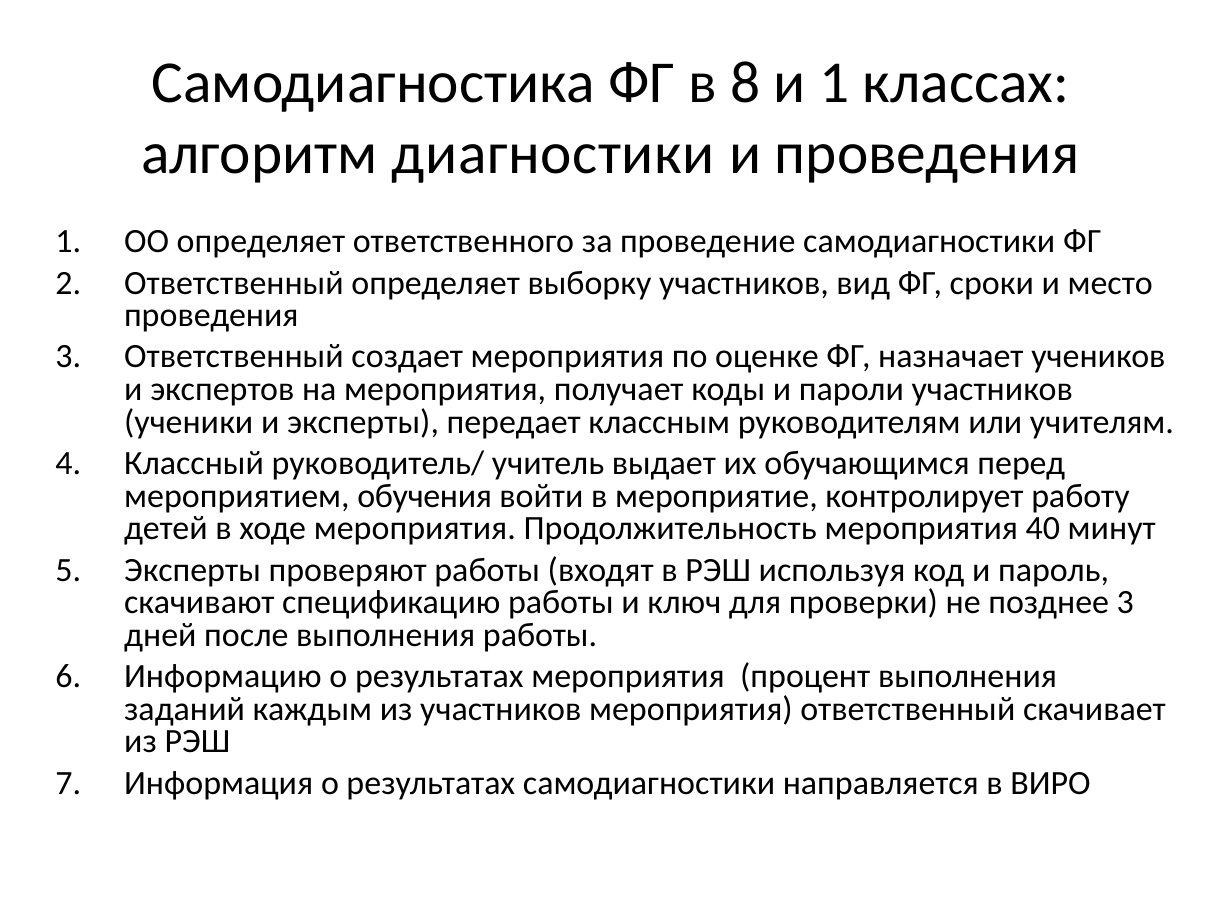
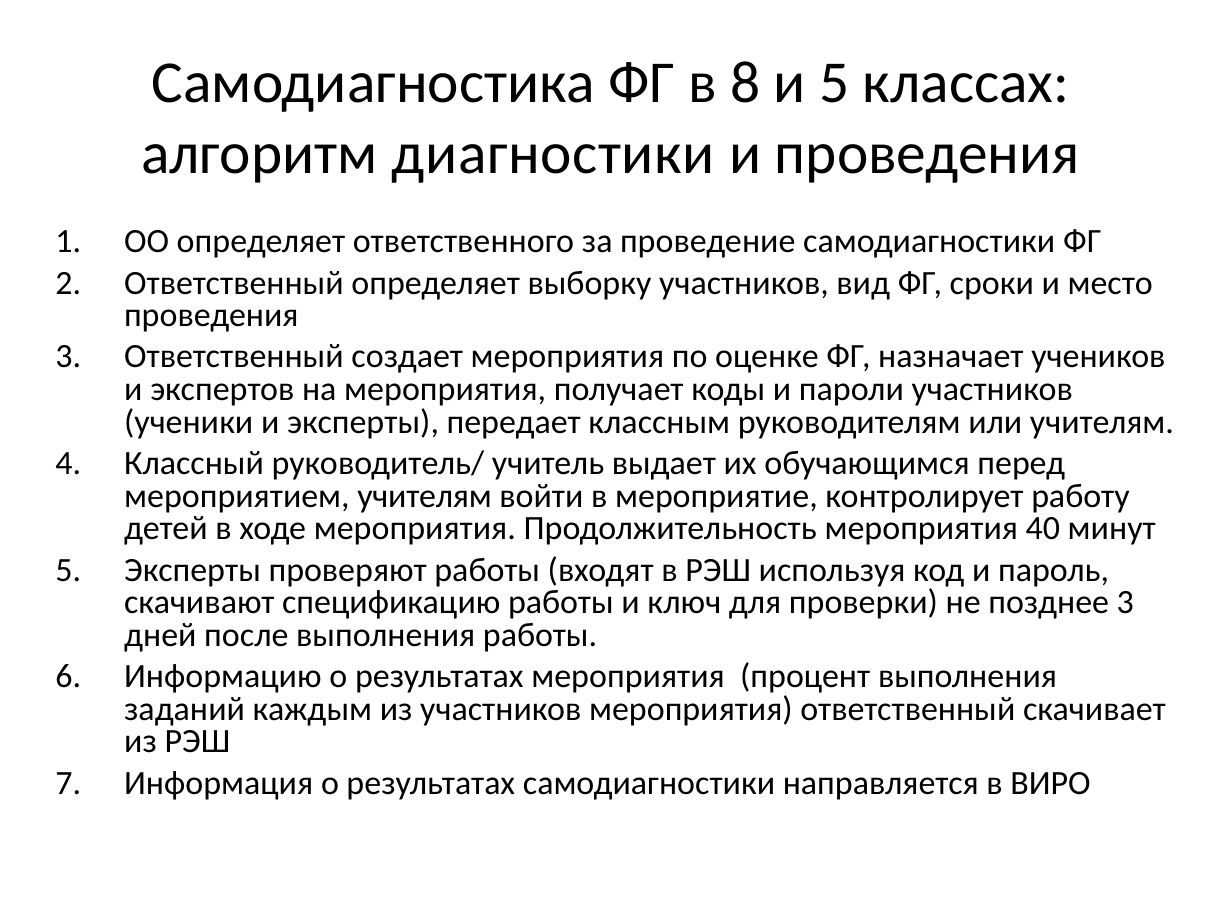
и 1: 1 -> 5 (834, 83)
мероприятием обучения: обучения -> учителям (425, 496)
